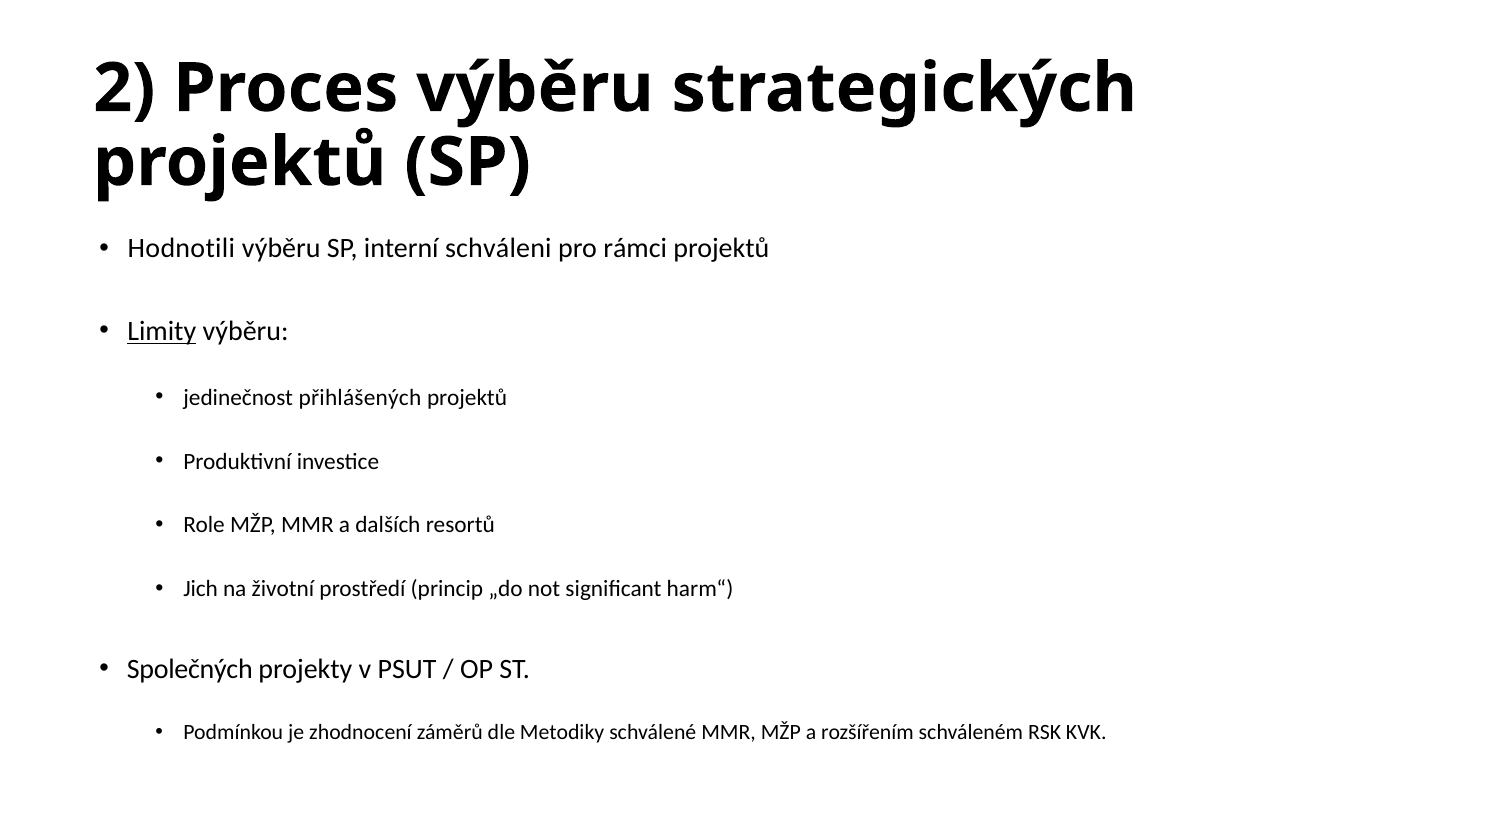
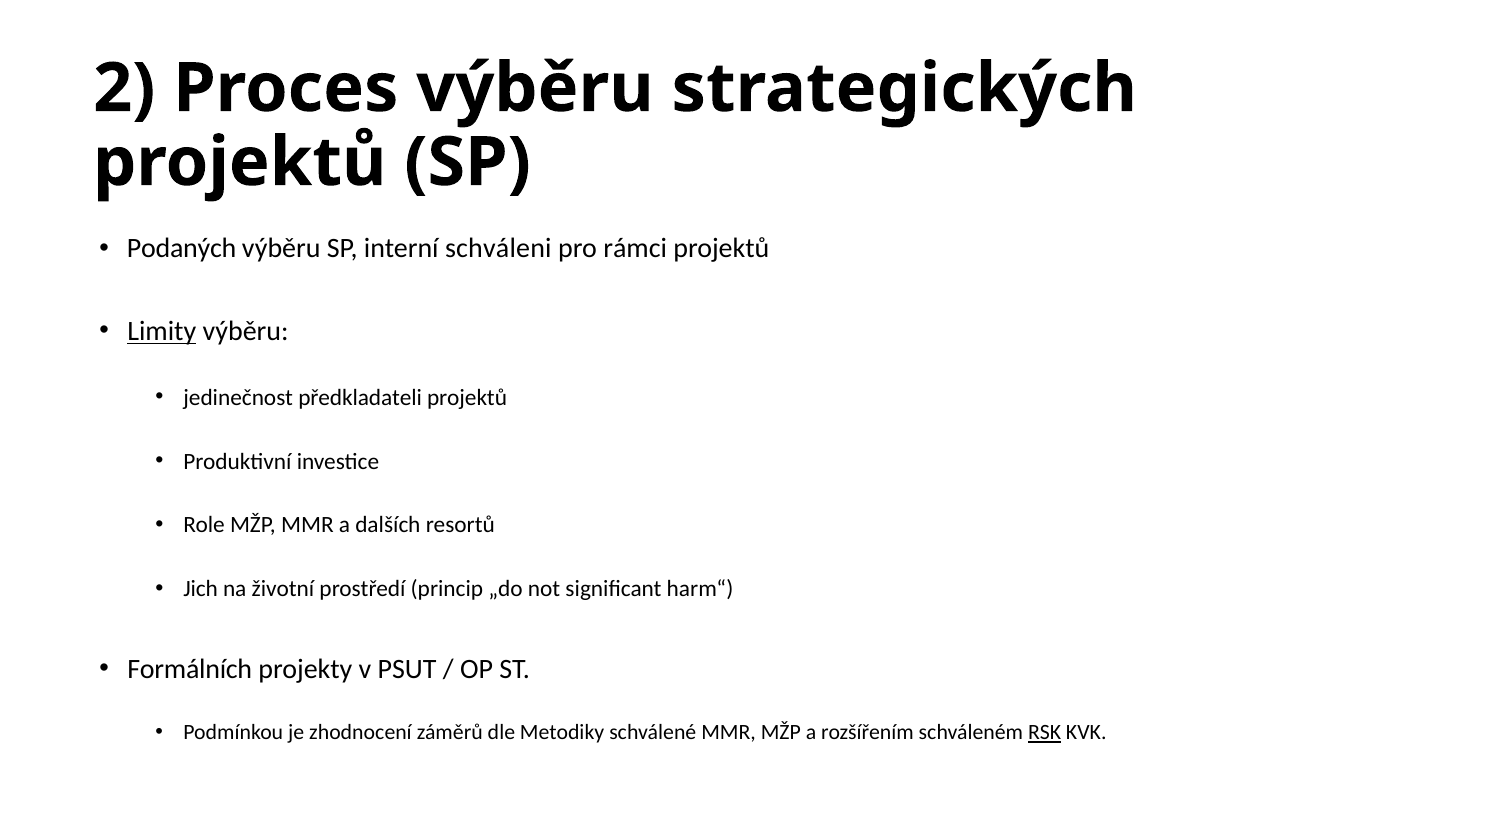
Hodnotili: Hodnotili -> Podaných (182, 249)
přihlášených: přihlášených -> předkladateli (360, 398)
Společných: Společných -> Formálních (190, 669)
RSK underline: none -> present (1045, 733)
